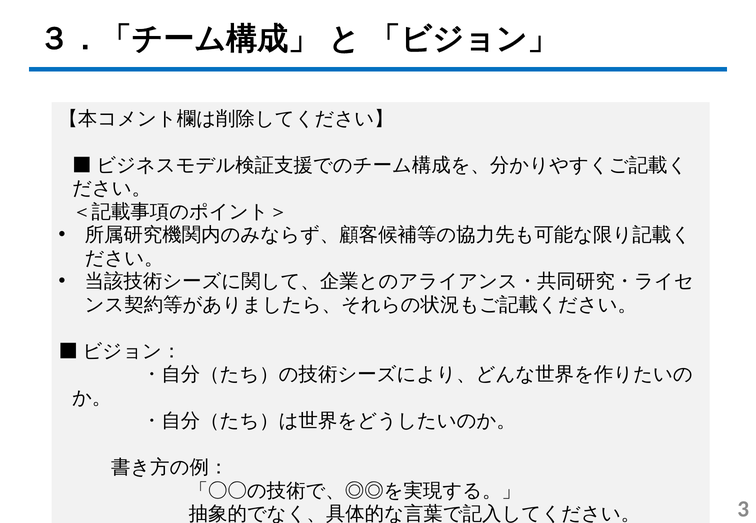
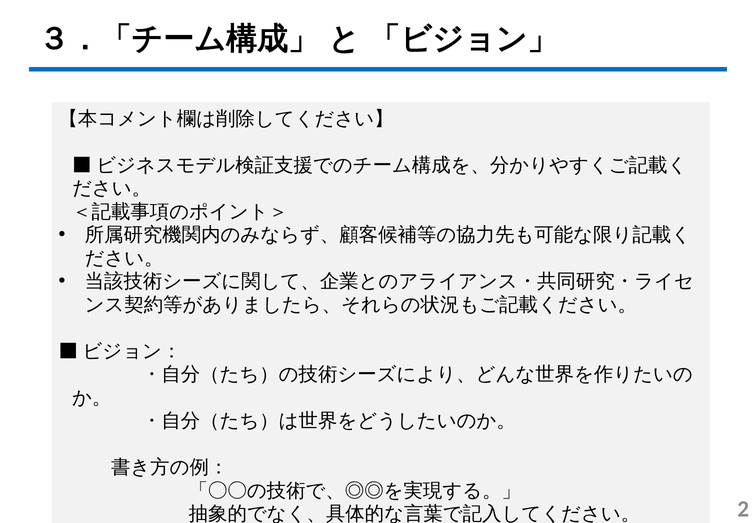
3: 3 -> 2 (743, 510)
